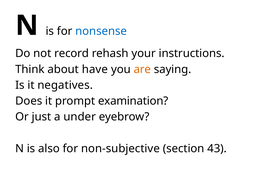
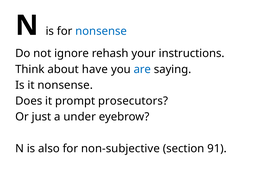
record: record -> ignore (72, 53)
are colour: orange -> blue (142, 69)
it negatives: negatives -> nonsense (65, 85)
examination: examination -> prosecutors (133, 101)
43: 43 -> 91 (217, 149)
